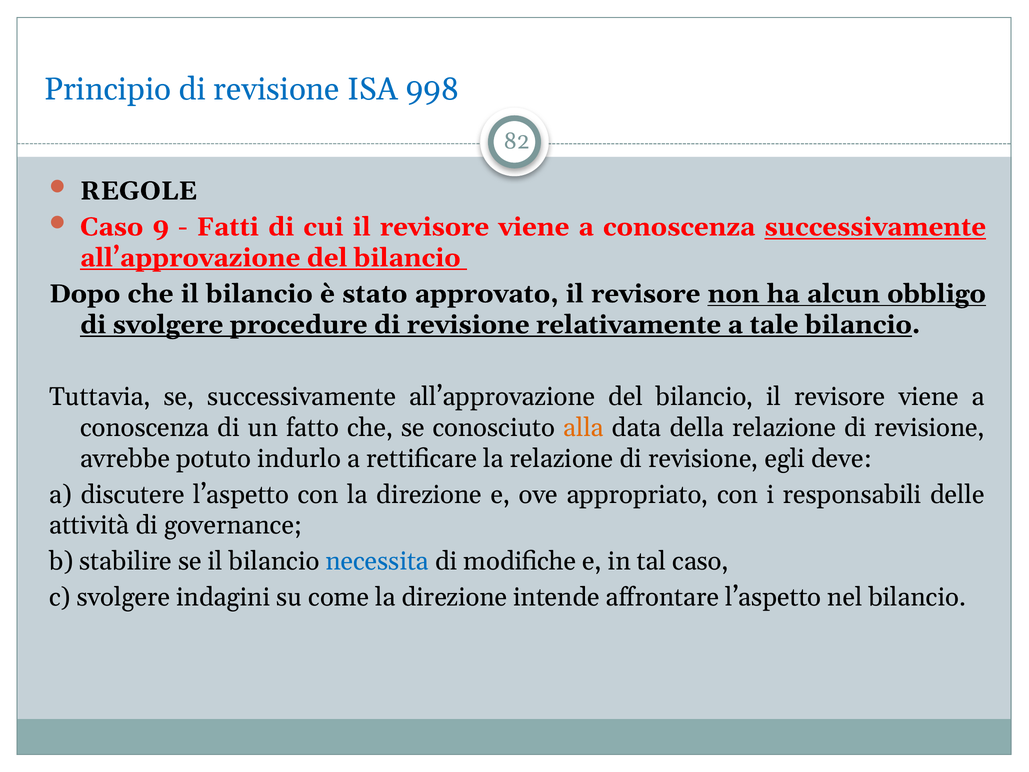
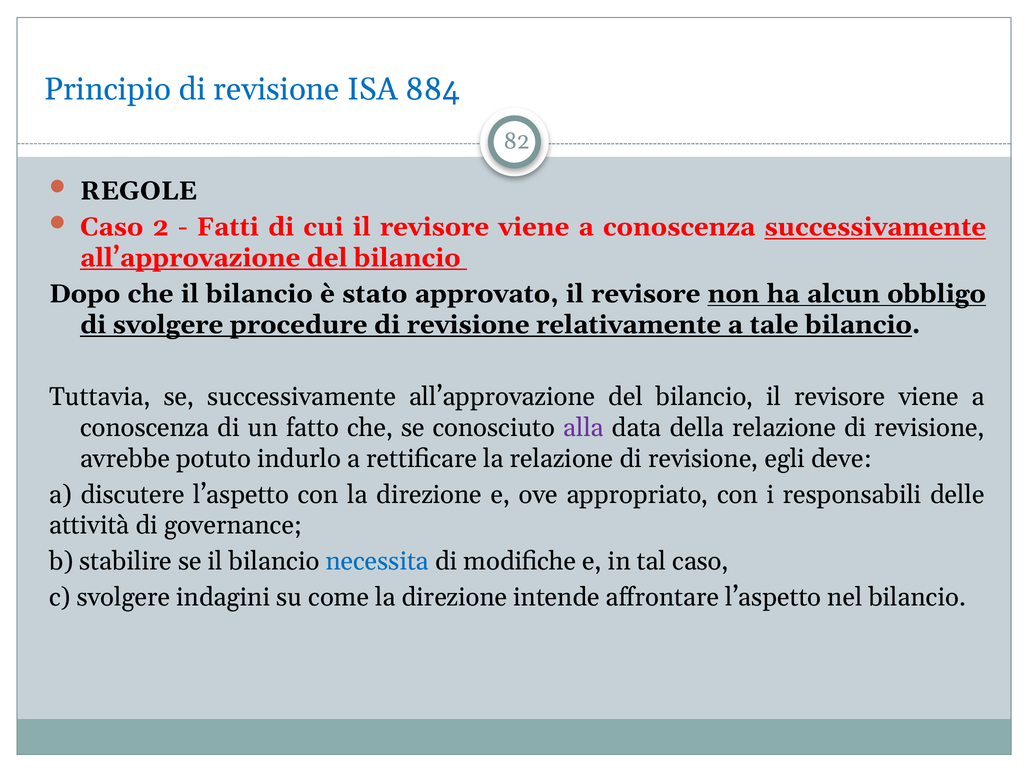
998: 998 -> 884 (432, 90)
9: 9 -> 2 (161, 227)
alla colour: orange -> purple (584, 427)
